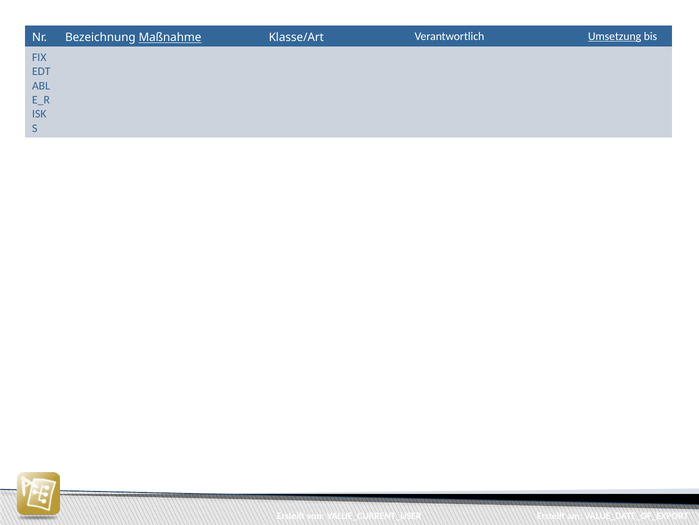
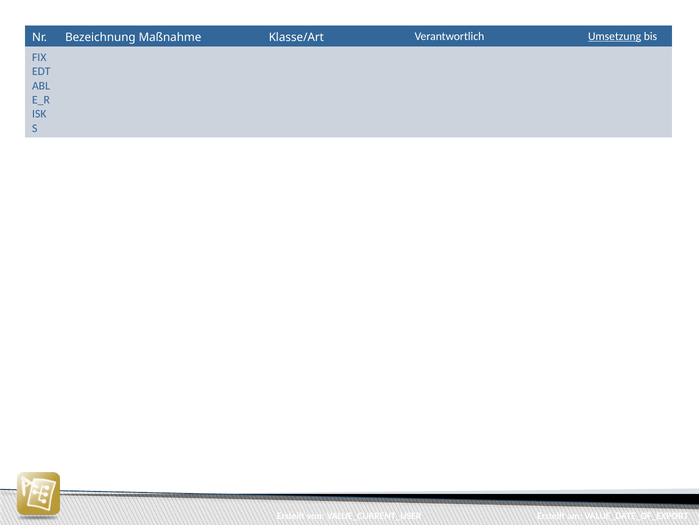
Maßnahme underline: present -> none (170, 38)
